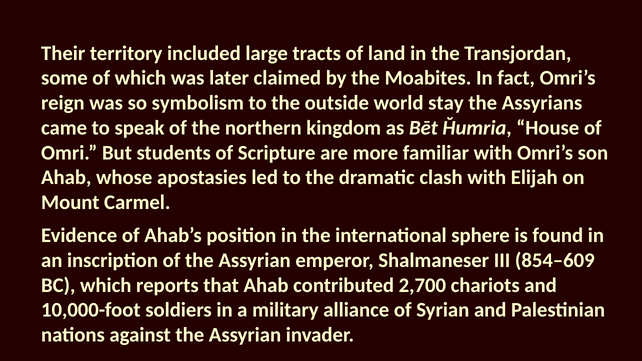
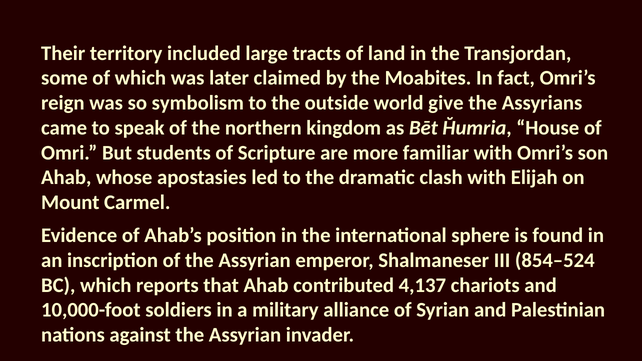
stay: stay -> give (446, 103)
854–609: 854–609 -> 854–524 (555, 260)
2,700: 2,700 -> 4,137 (422, 285)
